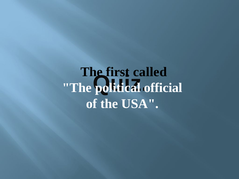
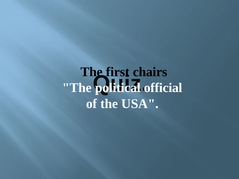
called: called -> chairs (150, 72)
